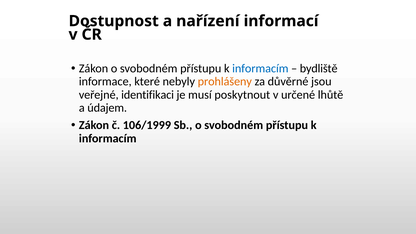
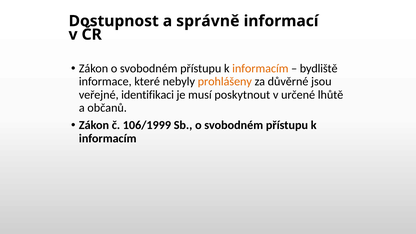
nařízení: nařízení -> správně (208, 21)
informacím colour: blue -> orange (260, 69)
údajem: údajem -> občanů (107, 108)
